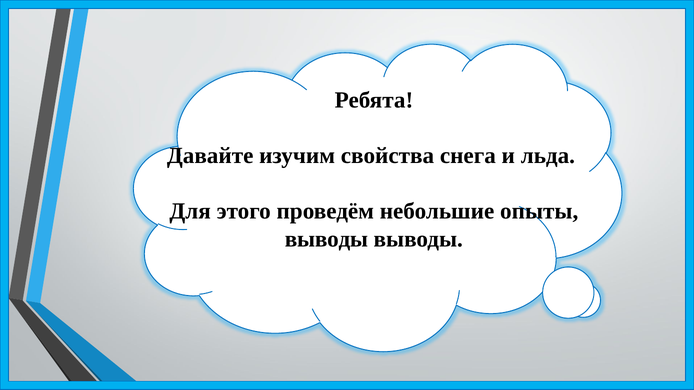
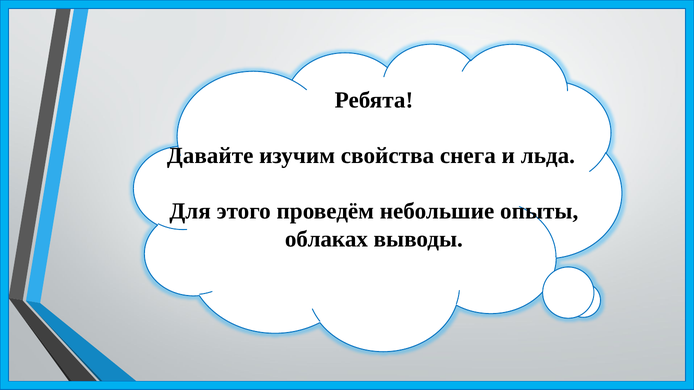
выводы: выводы -> облаках (326, 239)
